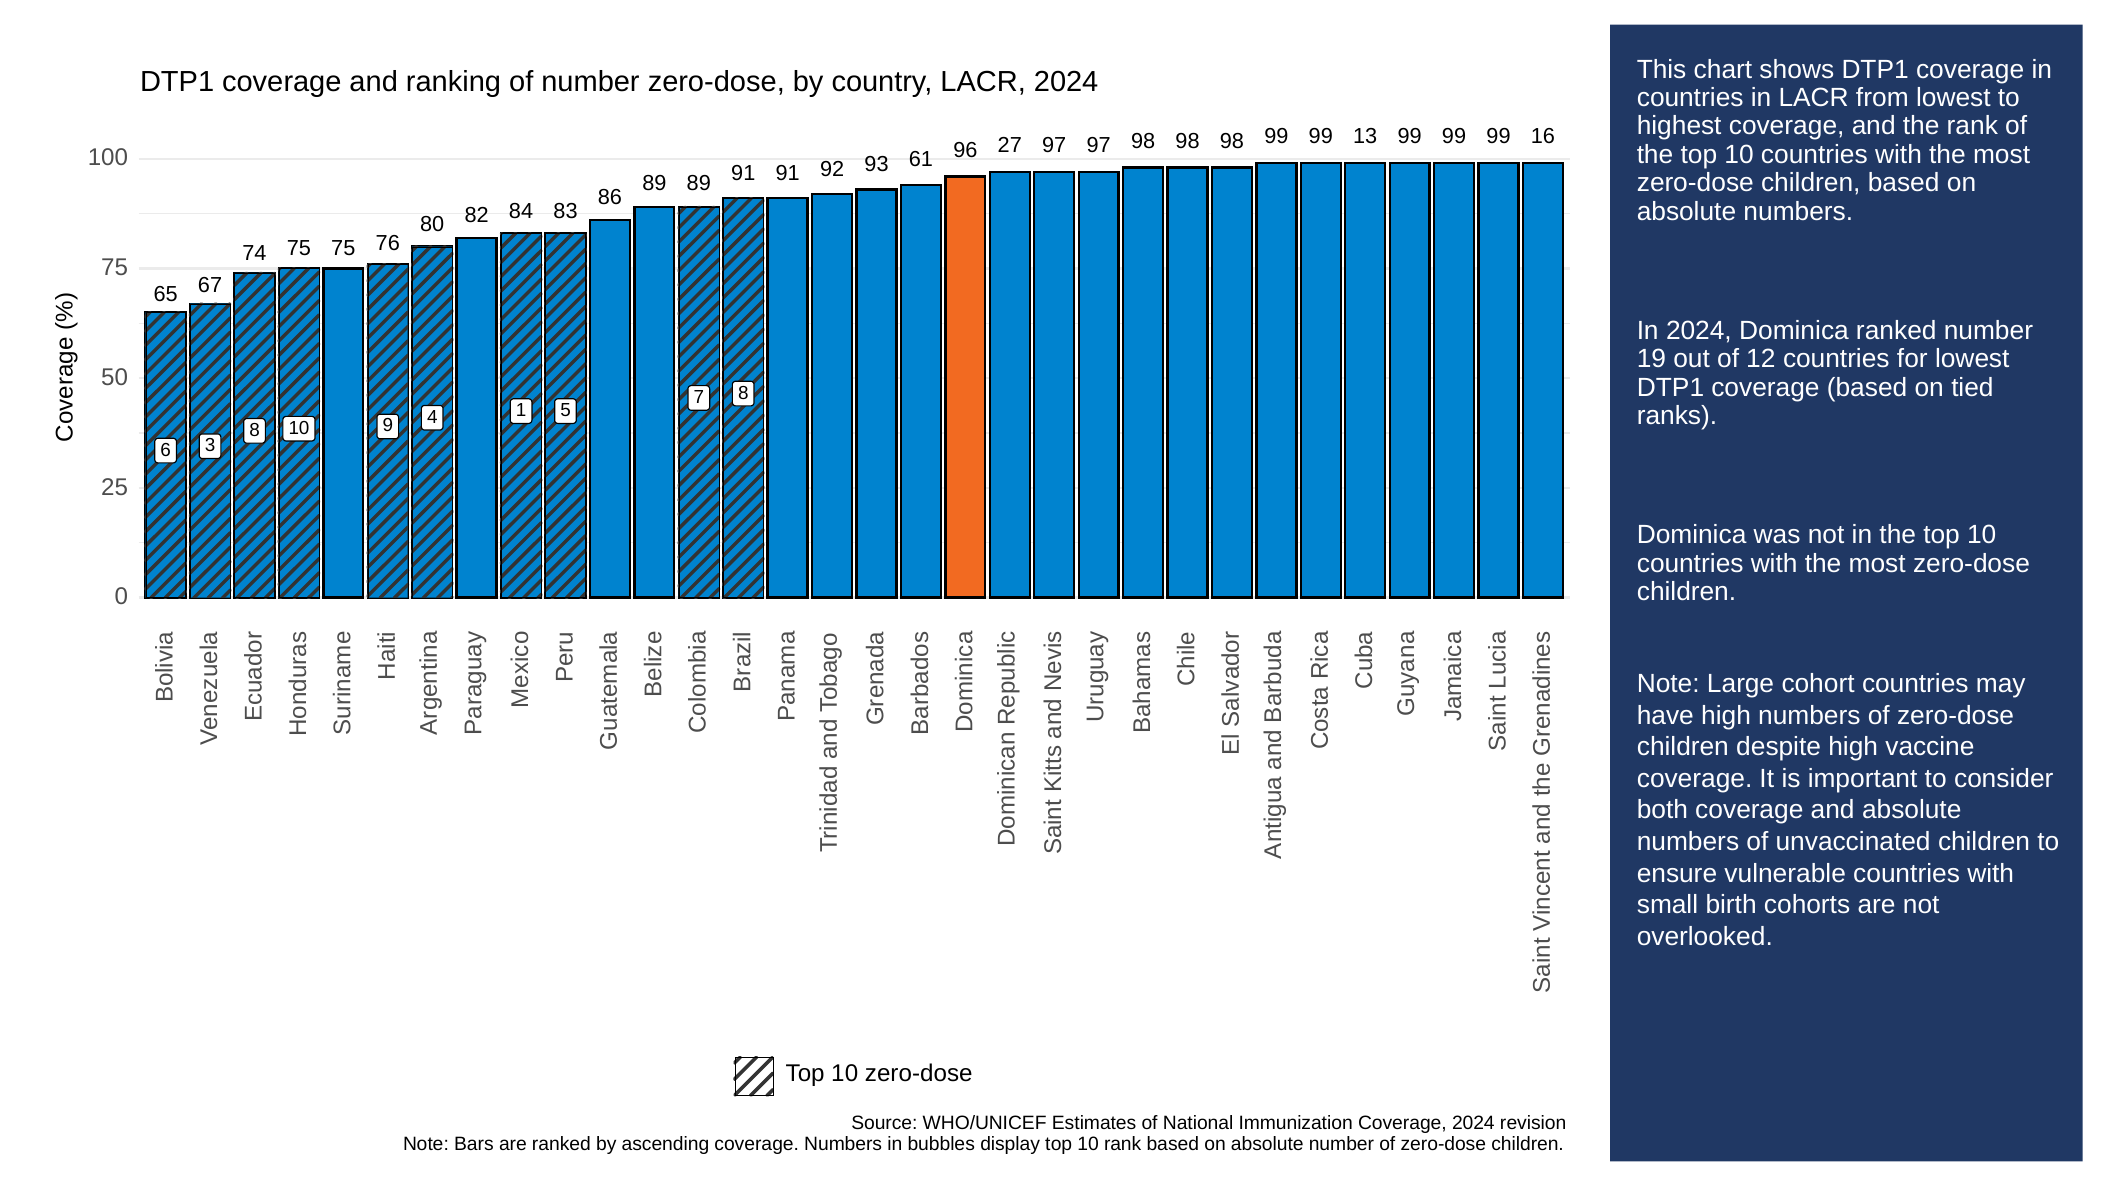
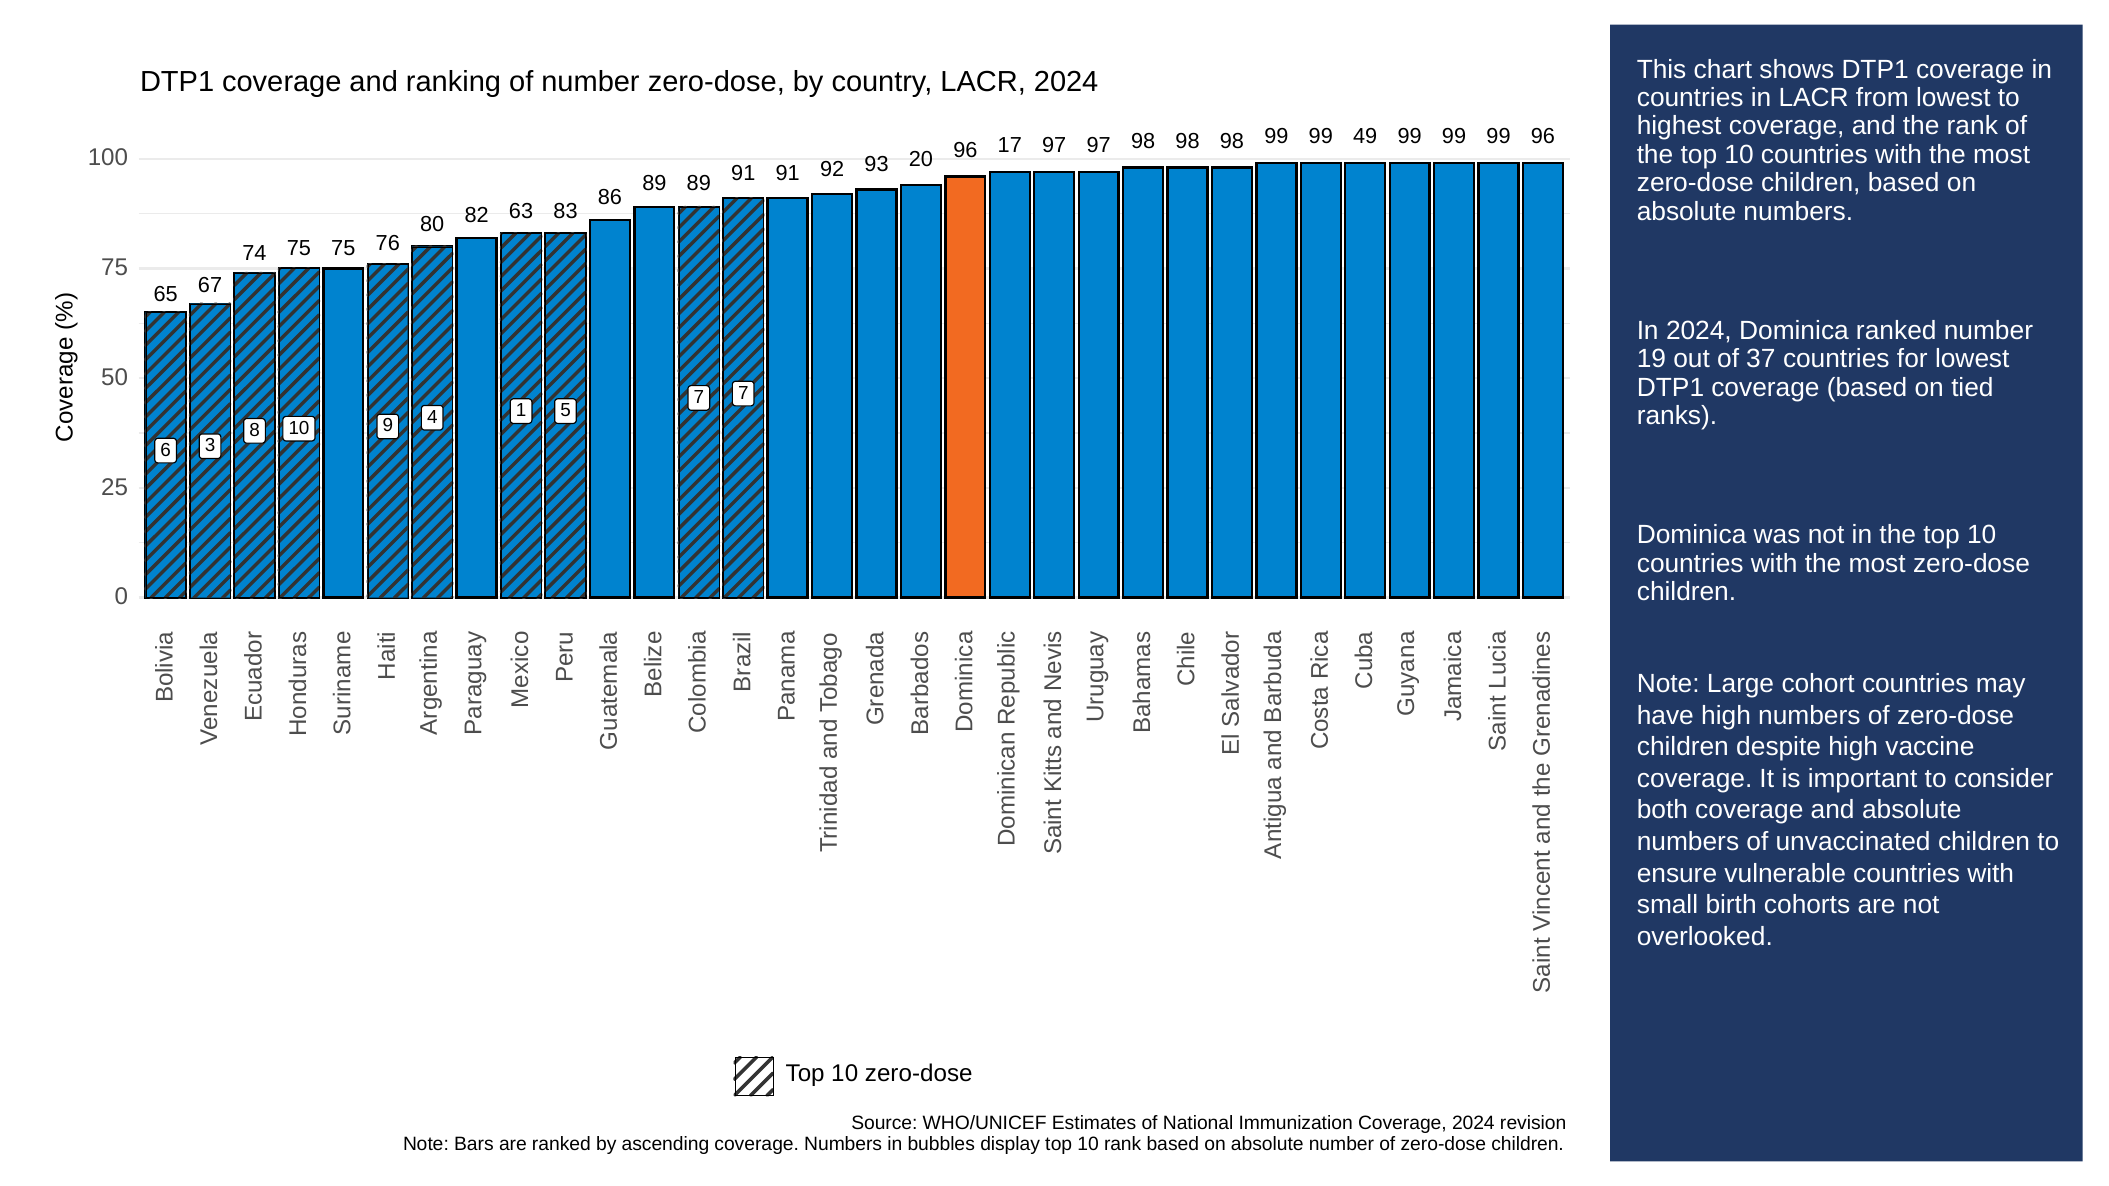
99 16: 16 -> 96 (1543, 136)
13: 13 -> 49 (1365, 136)
61: 61 -> 20 (921, 160)
27: 27 -> 17 (1010, 146)
84: 84 -> 63 (521, 211)
12: 12 -> 37 (1761, 359)
7 8: 8 -> 7 (743, 393)
